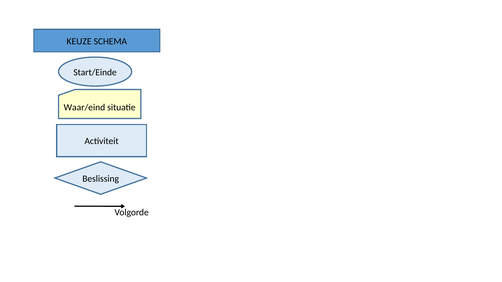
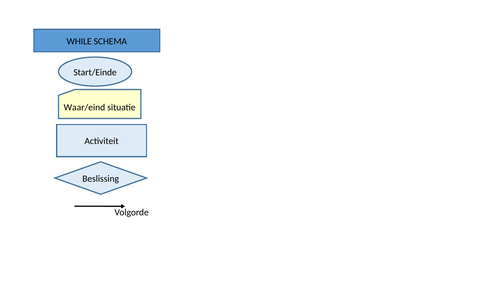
KEUZE: KEUZE -> WHILE (79, 41)
